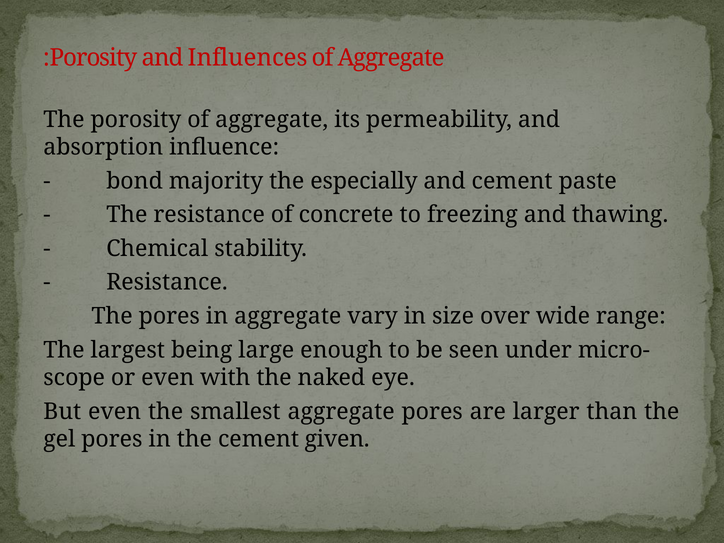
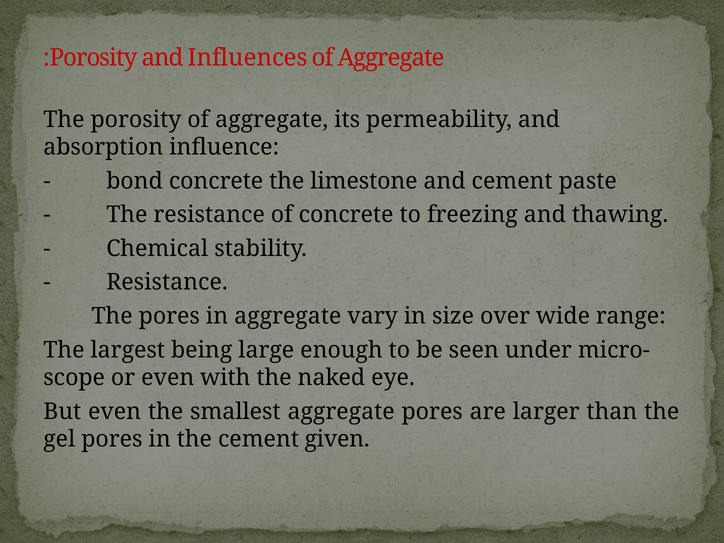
bond majority: majority -> concrete (216, 181)
especially: especially -> limestone (364, 181)
